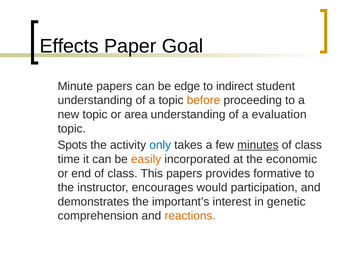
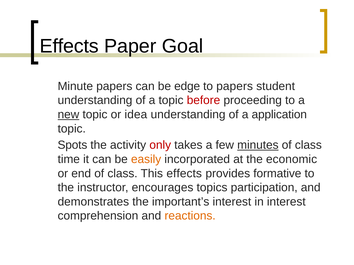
to indirect: indirect -> papers (235, 86)
before colour: orange -> red (204, 101)
new underline: none -> present (68, 115)
area: area -> idea (136, 115)
evaluation: evaluation -> application (279, 115)
only colour: blue -> red (160, 145)
This papers: papers -> effects (184, 174)
would: would -> topics (212, 188)
in genetic: genetic -> interest (286, 202)
